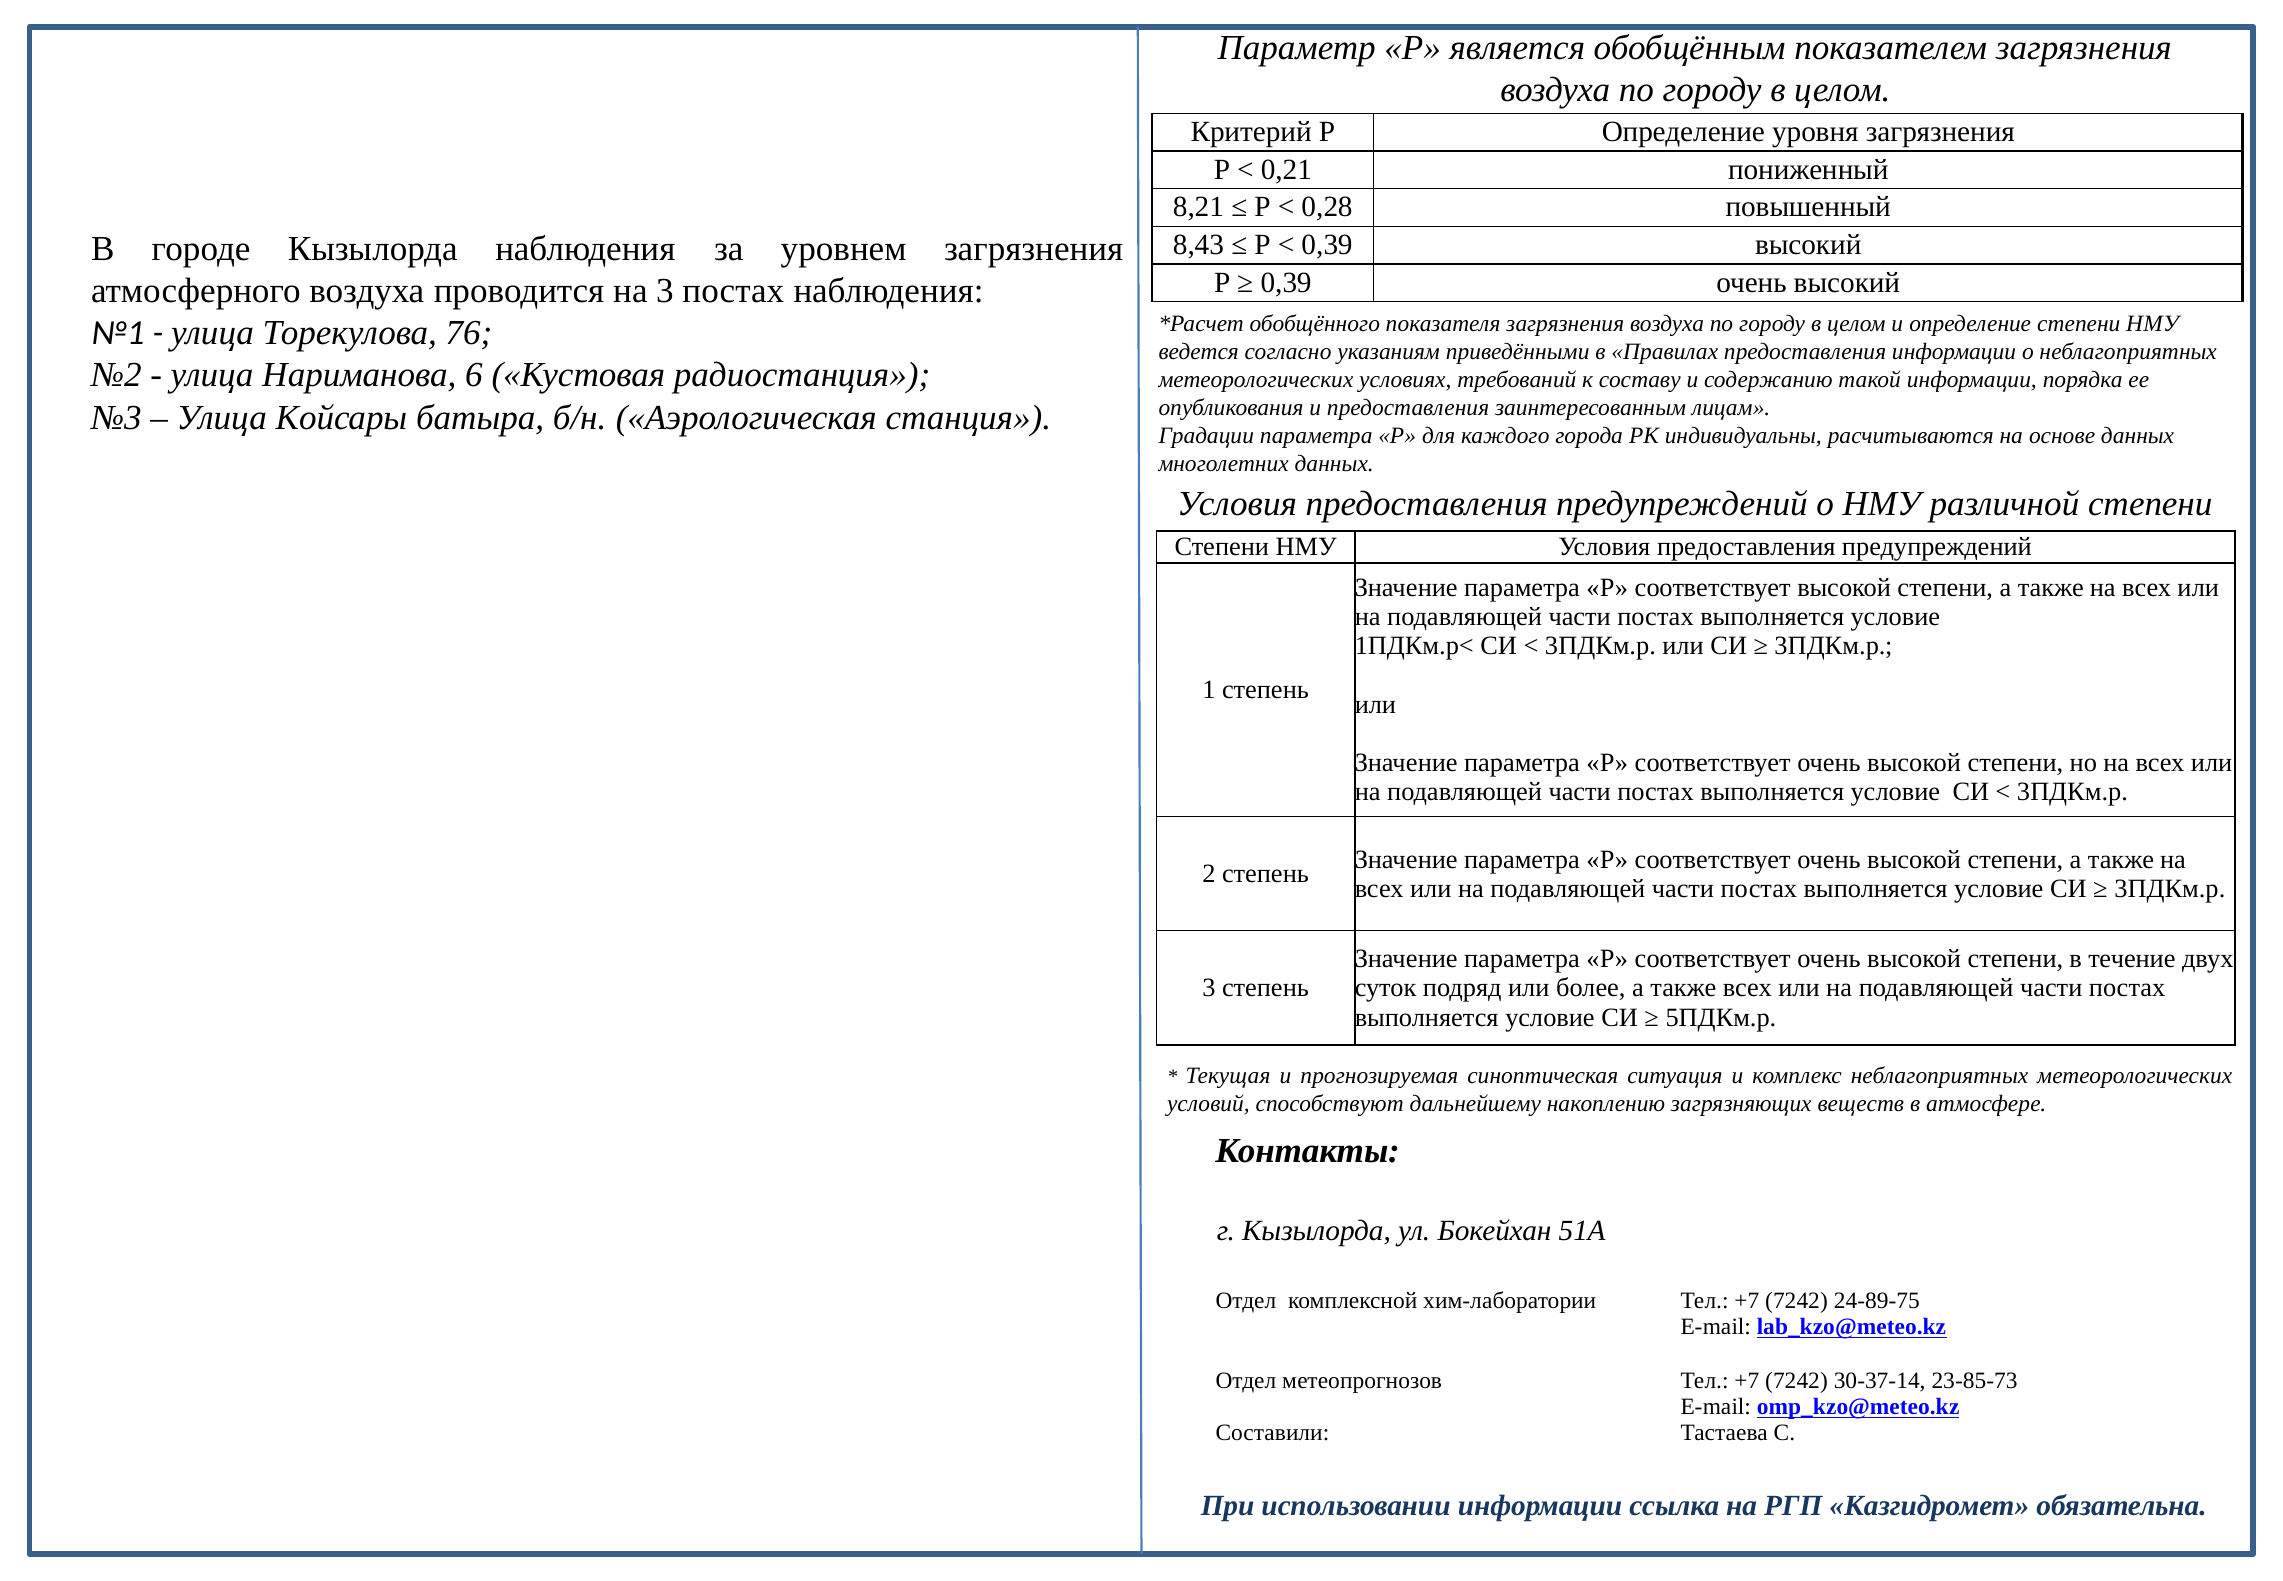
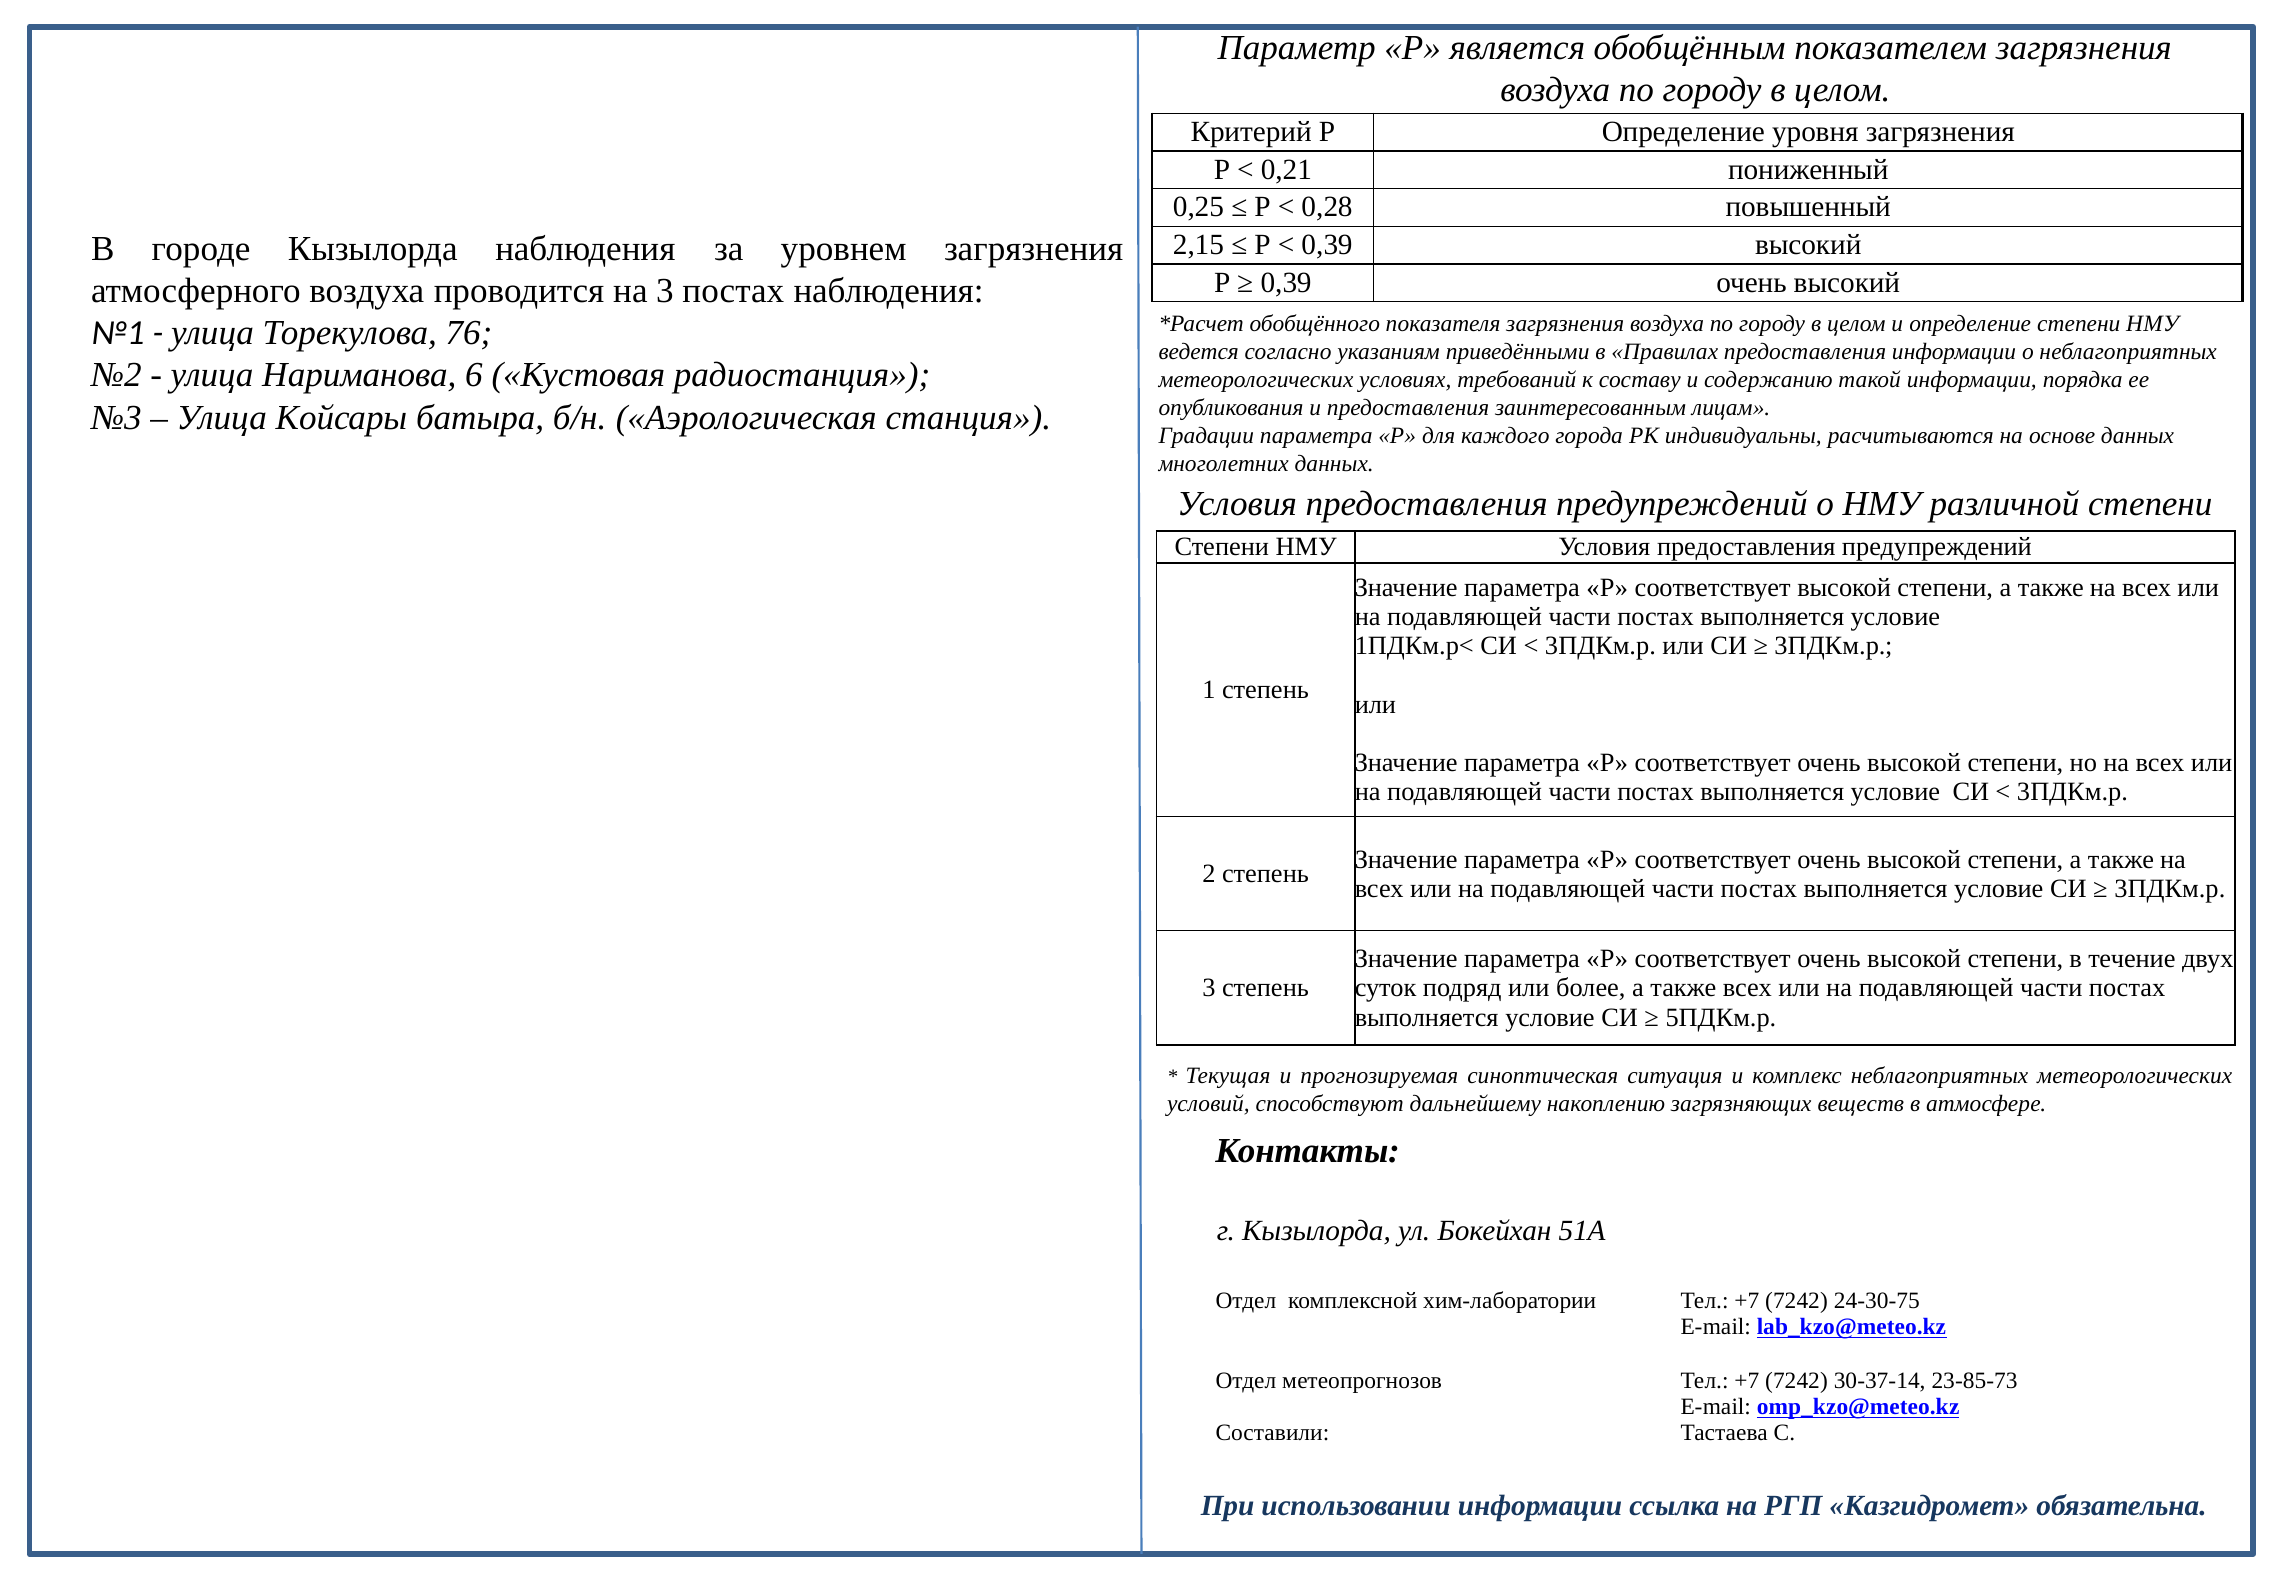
8,21: 8,21 -> 0,25 (1198, 207)
8,43: 8,43 -> 2,15 (1198, 245)
24-89-75: 24-89-75 -> 24-30-75 (1877, 1300)
